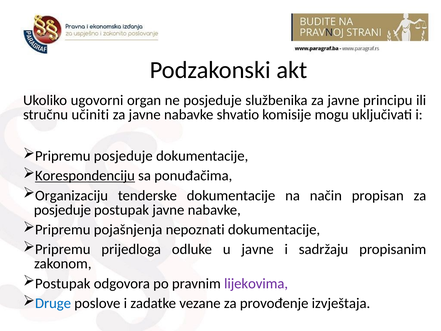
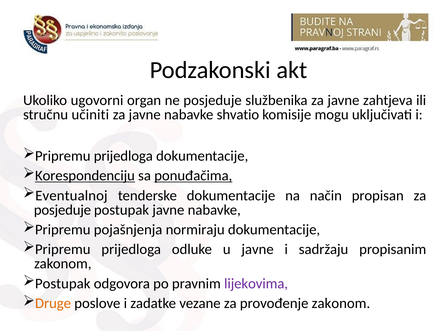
principu: principu -> zahtjeva (388, 100)
posjeduje: posjeduje -> prijedloga (123, 156)
ponuđačima underline: none -> present (193, 176)
Organizaciju: Organizaciju -> Eventualnoj (71, 195)
nepoznati: nepoznati -> normiraju (195, 229)
Druge colour: blue -> orange (53, 303)
provođenje izvještaja: izvještaja -> zakonom (341, 303)
